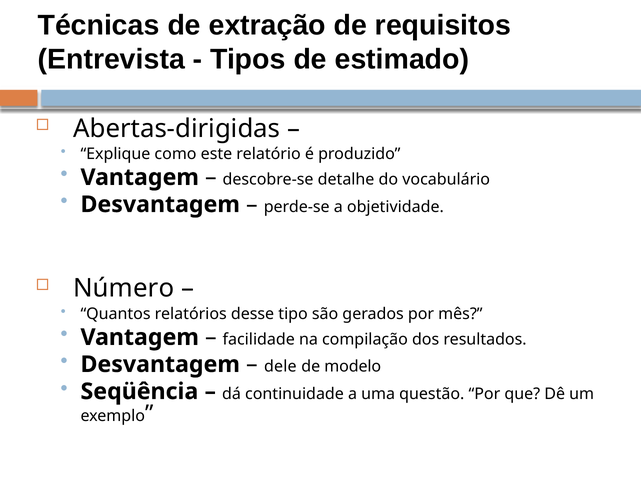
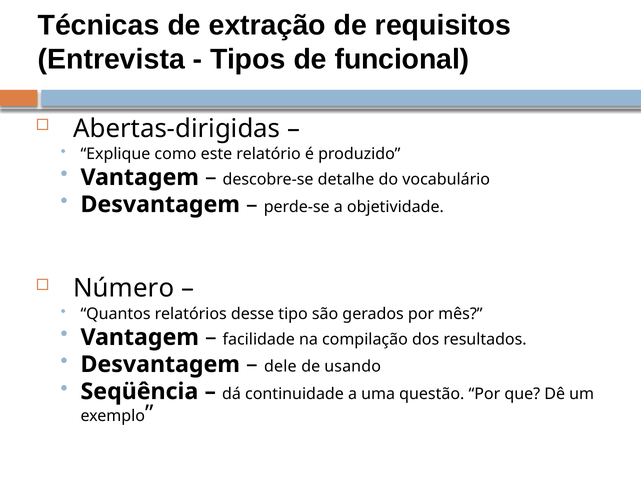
estimado: estimado -> funcional (402, 59)
modelo: modelo -> usando (353, 367)
